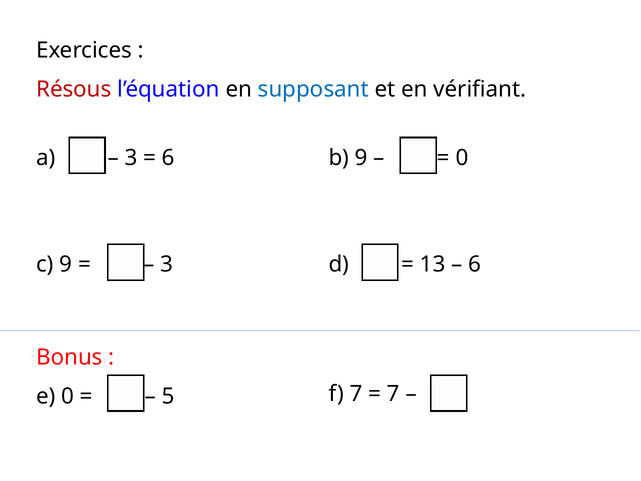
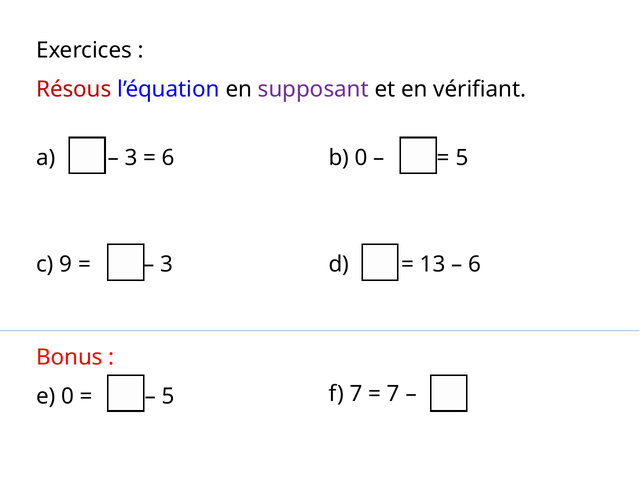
supposant colour: blue -> purple (313, 89)
b 9: 9 -> 0 (361, 158)
0: 0 -> 5 (462, 158)
